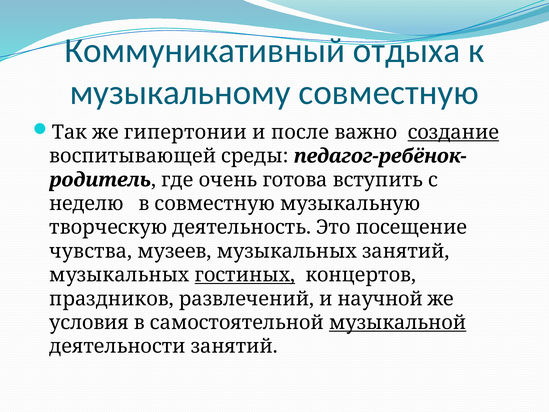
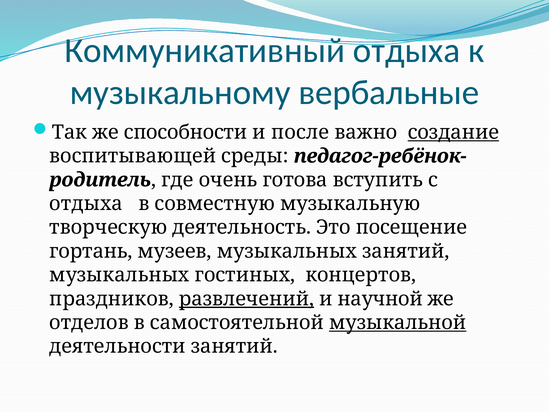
музыкальному совместную: совместную -> вербальные (389, 93)
гипертонии: гипертонии -> способности (186, 132)
неделю: неделю -> отдыха (86, 204)
чувства: чувства -> гортань (91, 251)
гостиных underline: present -> none (245, 275)
развлечений underline: none -> present (247, 299)
условия: условия -> отделов (89, 322)
